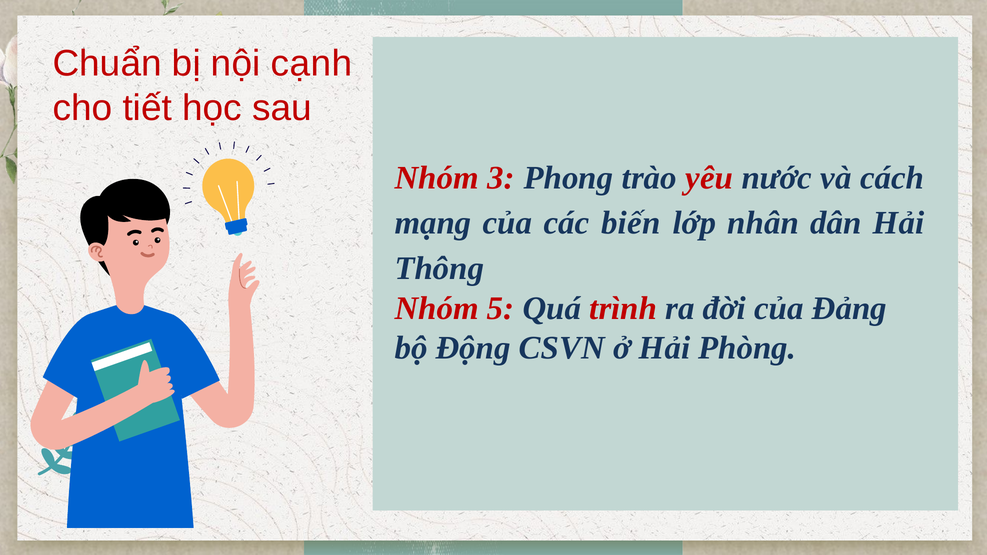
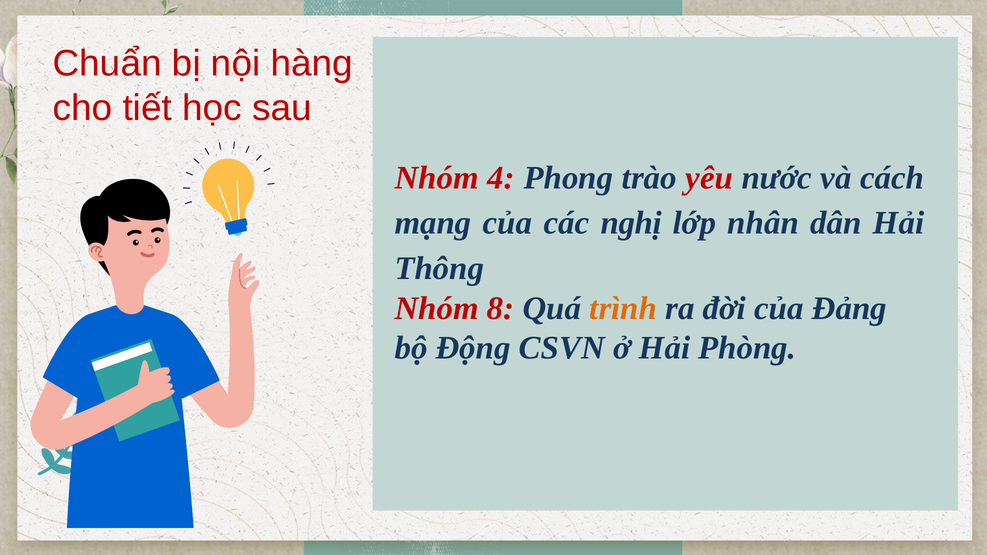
cạnh: cạnh -> hàng (312, 64)
3: 3 -> 4 (501, 178)
biến: biến -> nghị (631, 223)
5: 5 -> 8 (501, 309)
trình colour: red -> orange (623, 309)
